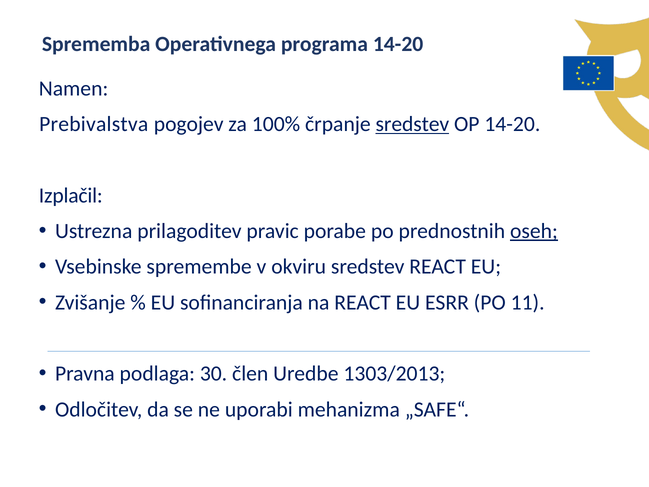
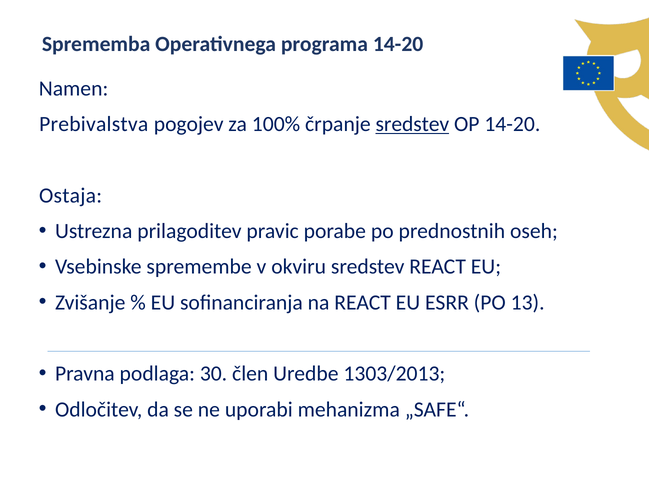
Izplačil: Izplačil -> Ostaja (71, 195)
oseh underline: present -> none (534, 231)
11: 11 -> 13 (528, 302)
